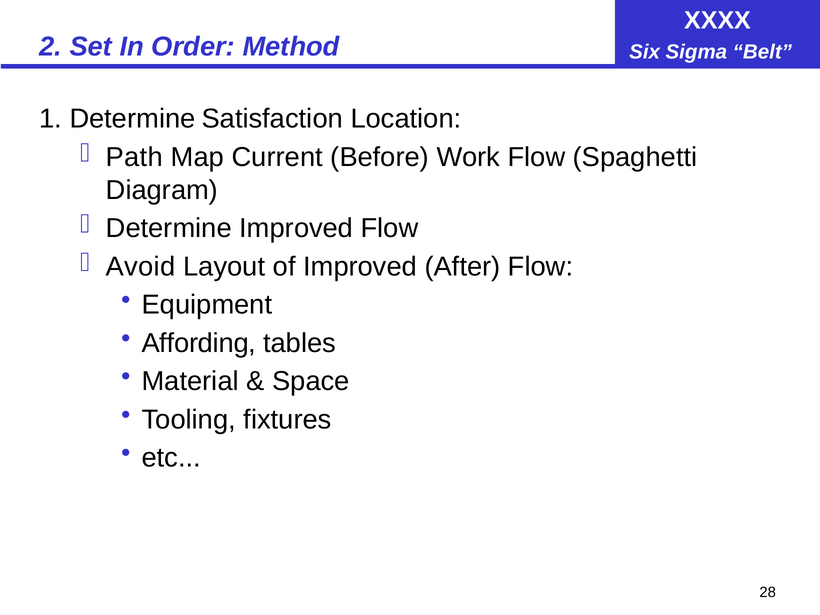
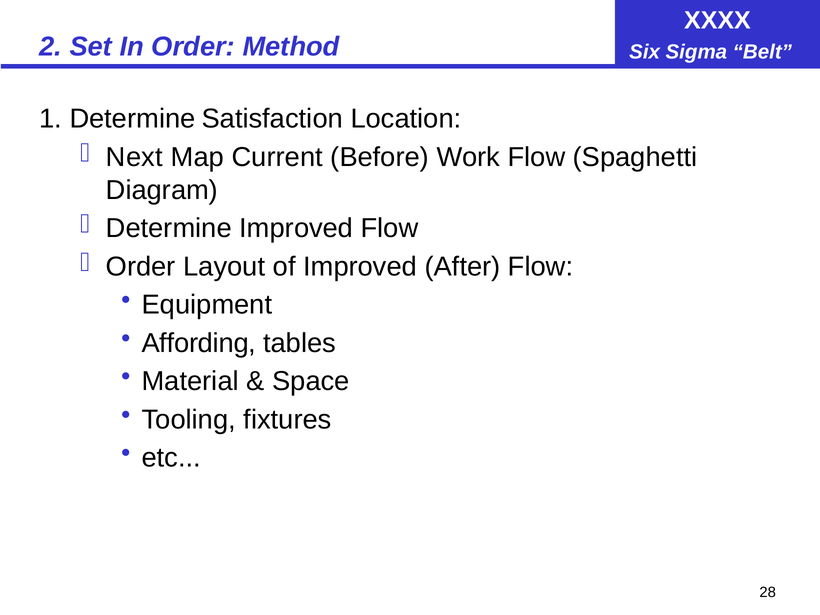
Path: Path -> Next (134, 157)
Avoid: Avoid -> Order (141, 267)
